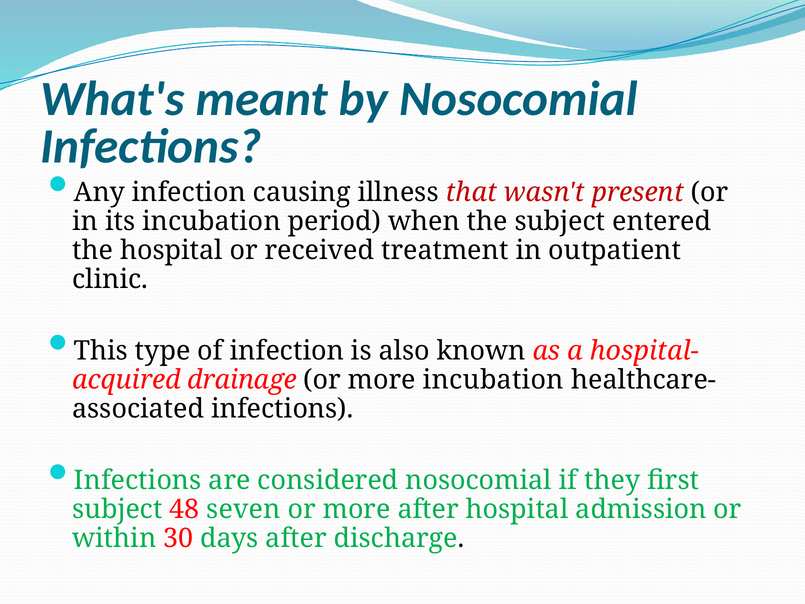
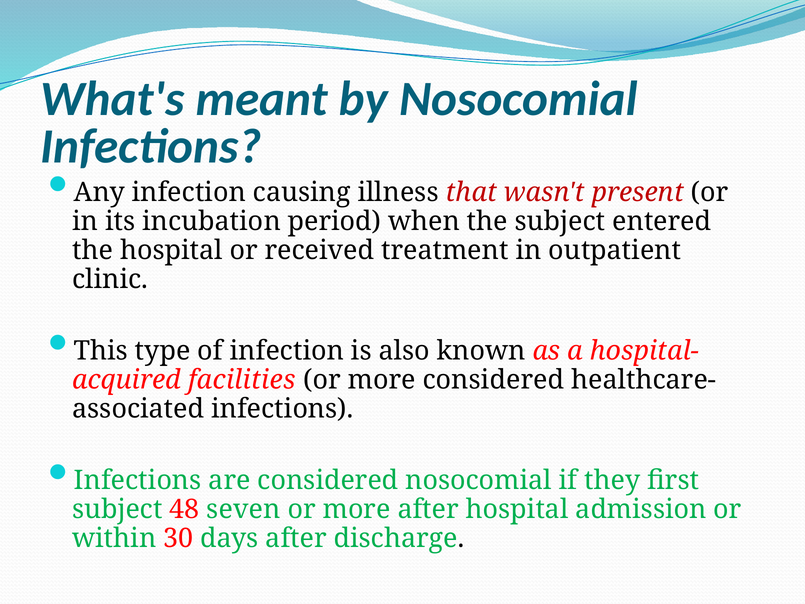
drainage: drainage -> facilities (242, 380)
more incubation: incubation -> considered (493, 380)
